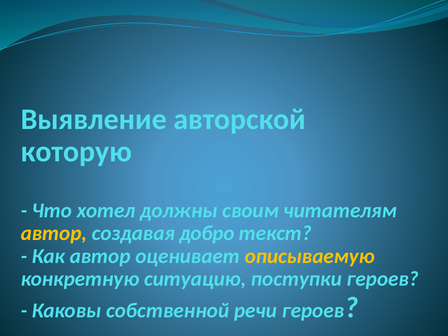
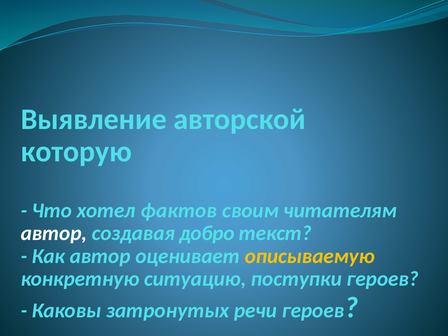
должны: должны -> фактов (179, 210)
автор colour: yellow -> white (54, 233)
собственной: собственной -> затронутых (168, 310)
